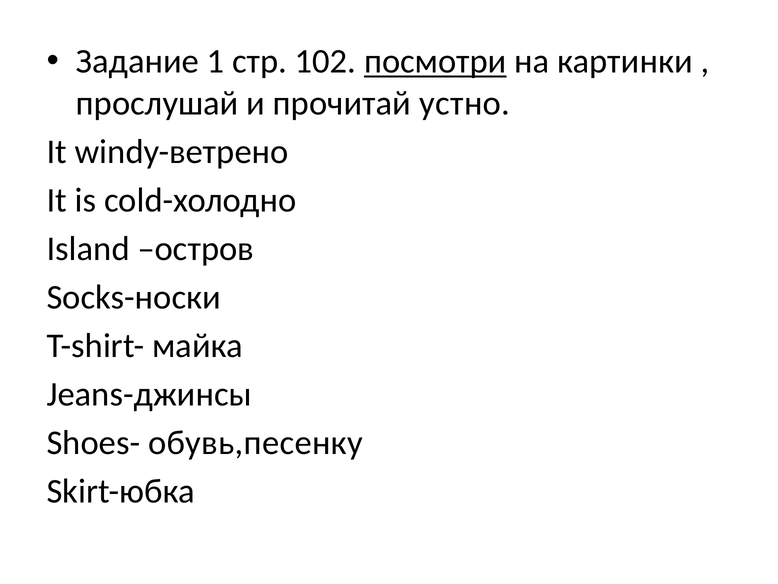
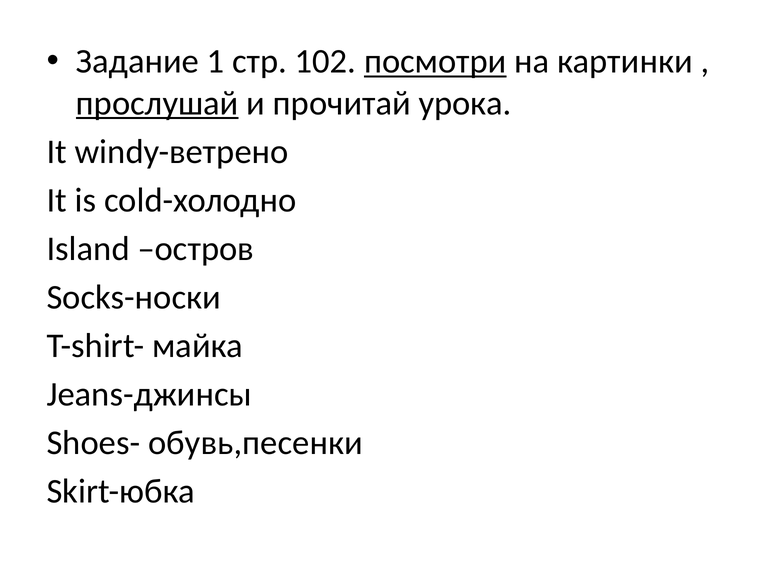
прослушай underline: none -> present (157, 103)
устно: устно -> урока (465, 103)
обувь,песенку: обувь,песенку -> обувь,песенки (256, 442)
